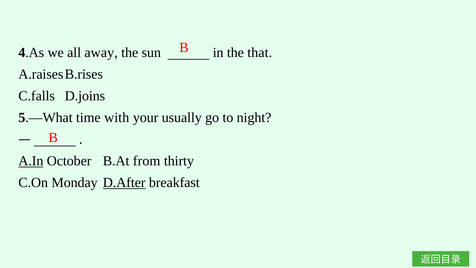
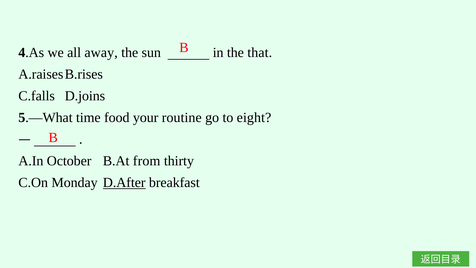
with: with -> food (117, 117)
usually: usually -> routine (182, 117)
night: night -> eight (254, 117)
A.In underline: present -> none (31, 161)
